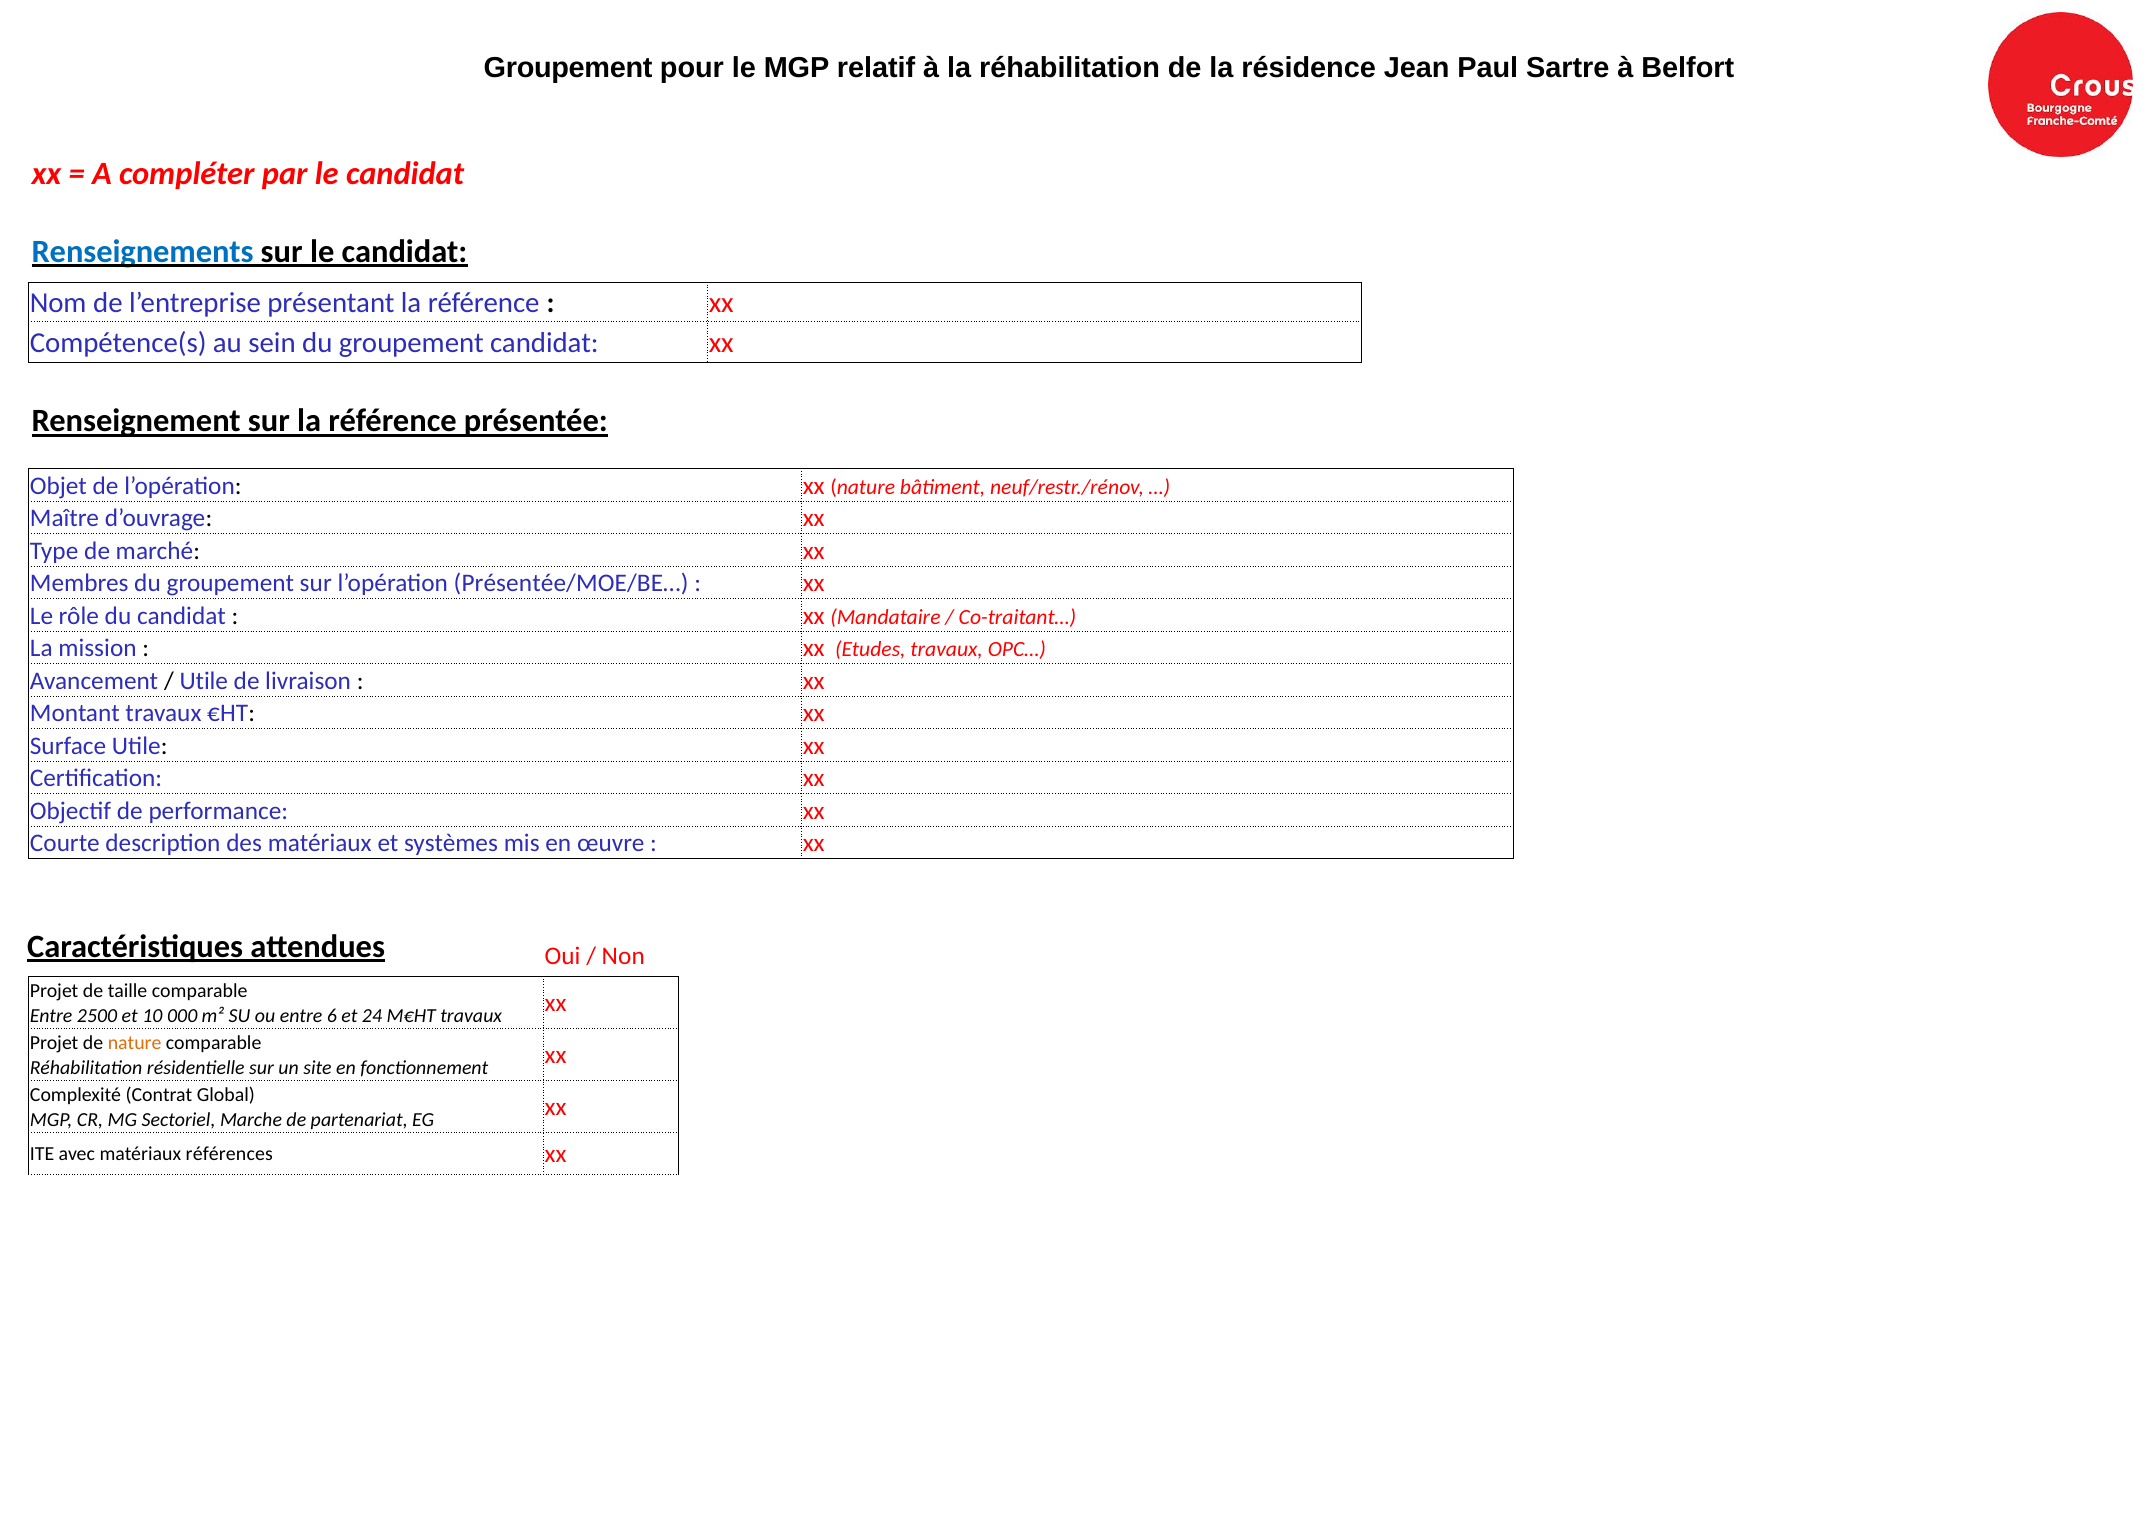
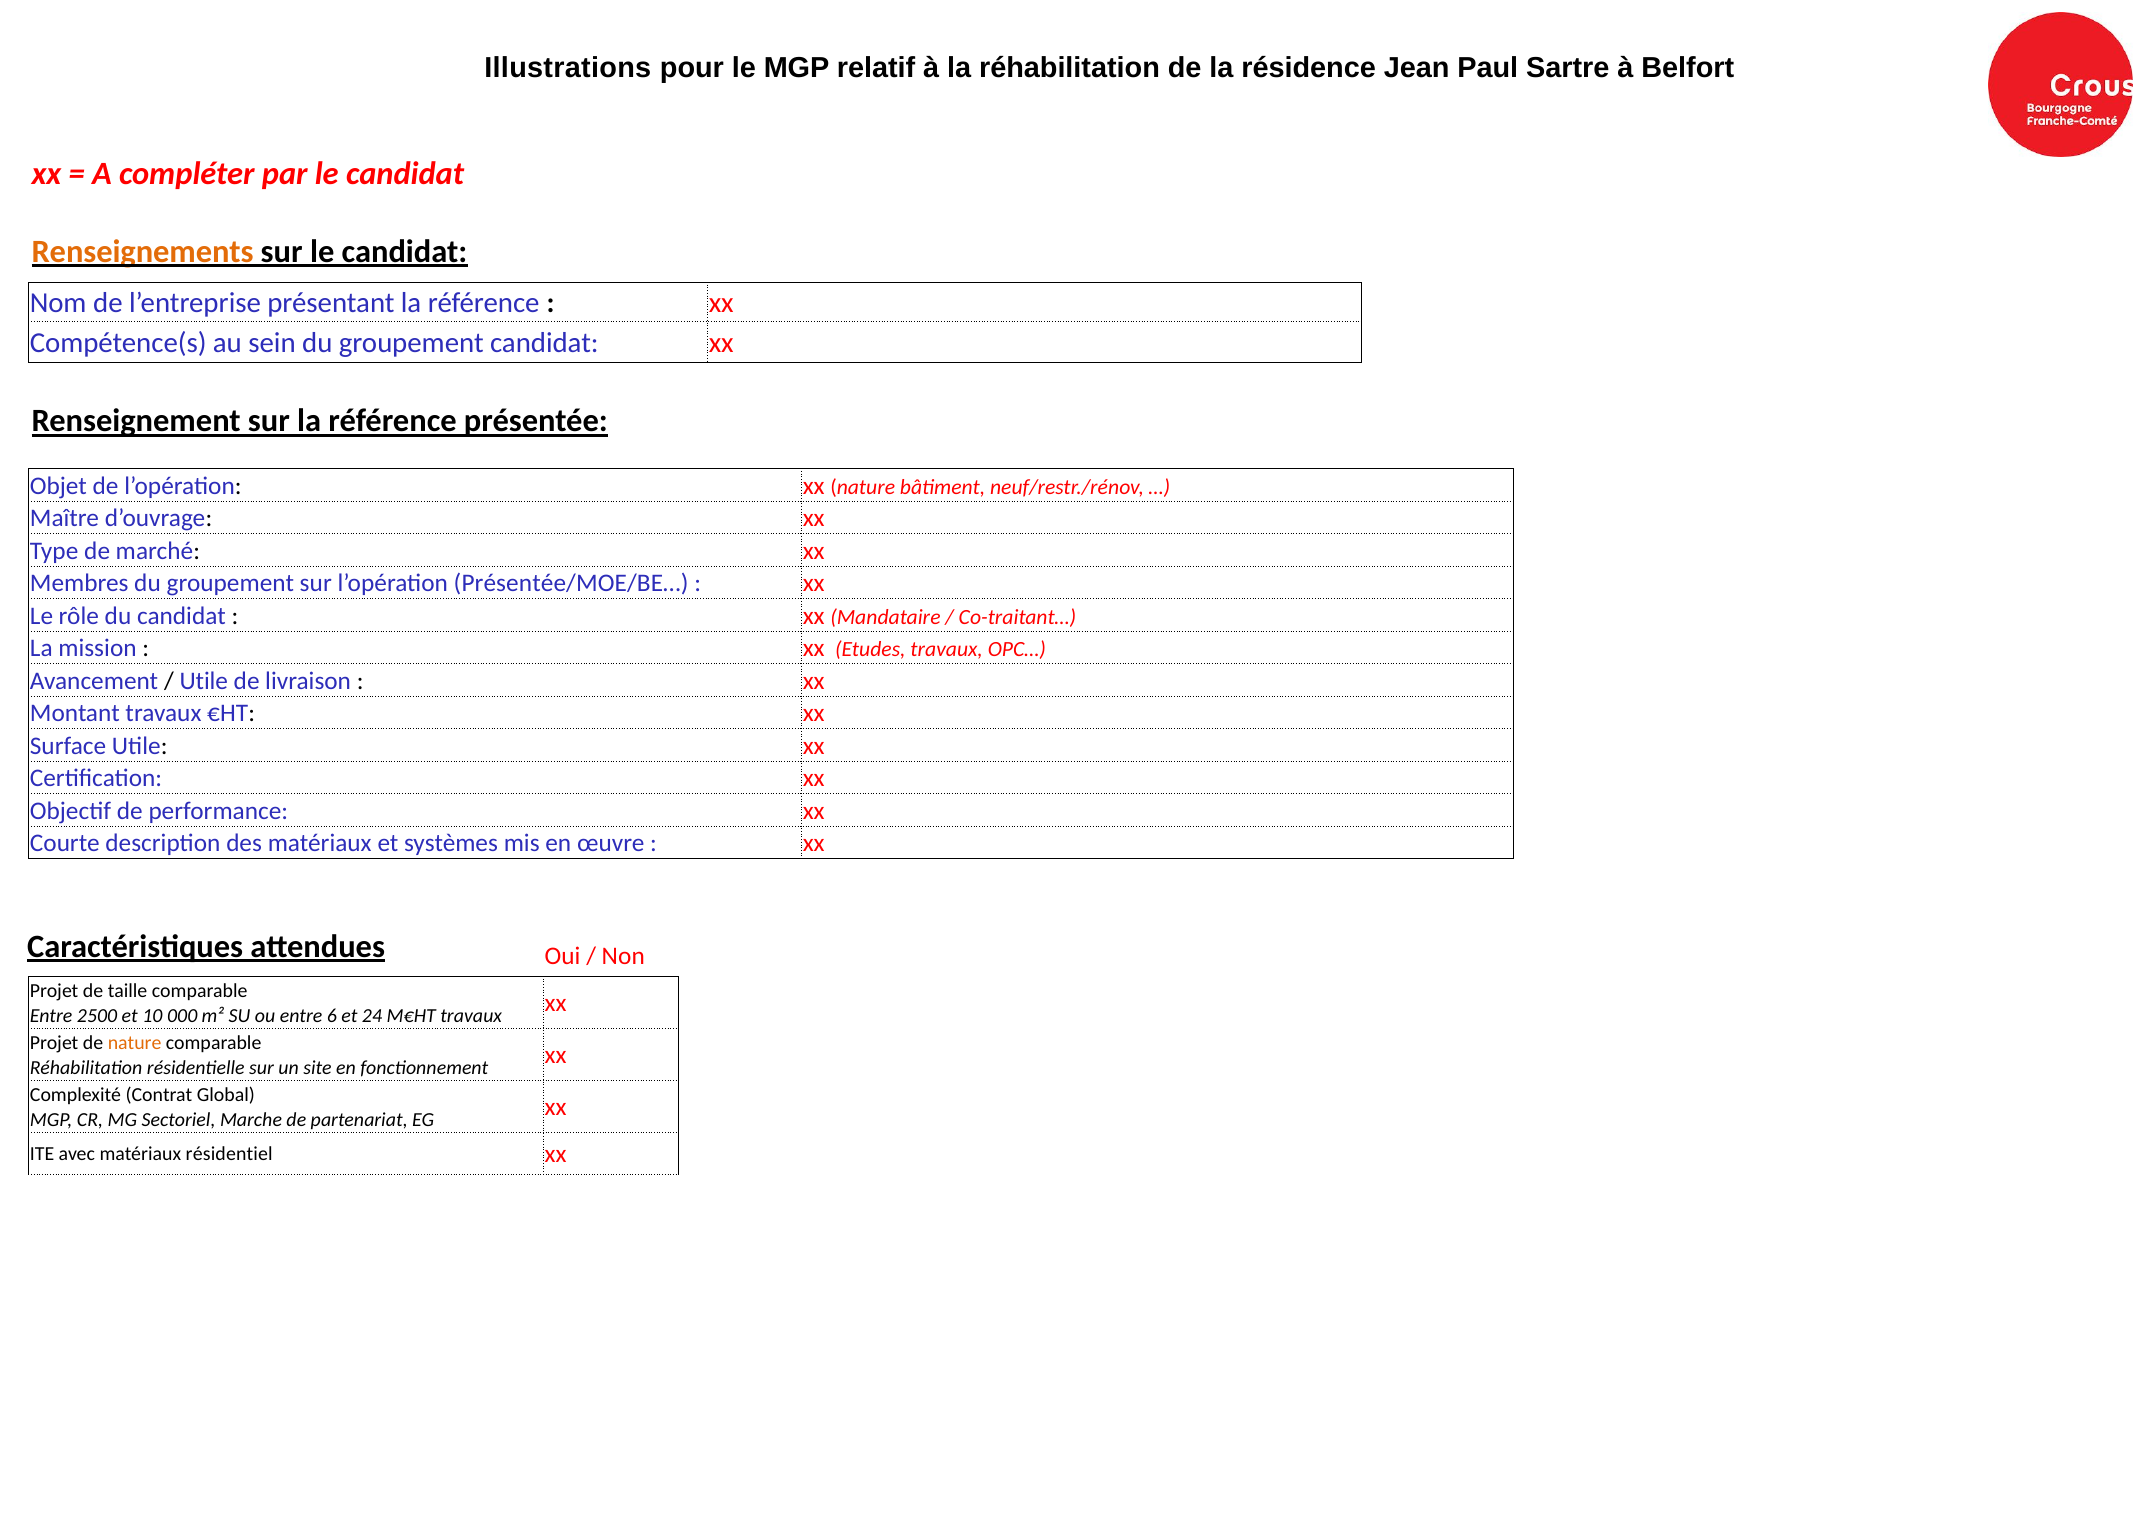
Groupement: Groupement -> Illustrations (568, 68)
Renseignements colour: blue -> orange (143, 252)
références: références -> résidentiel (229, 1155)
